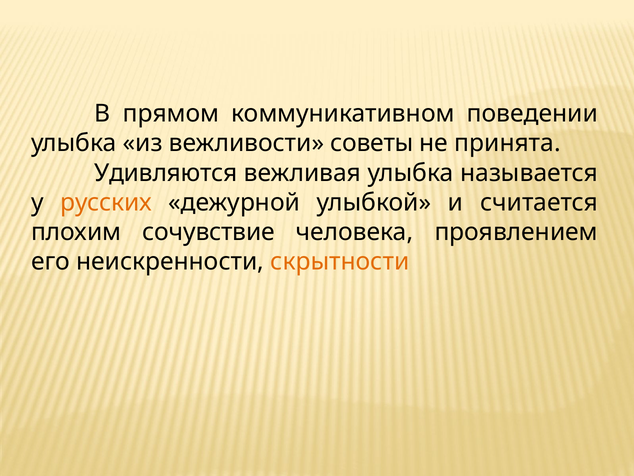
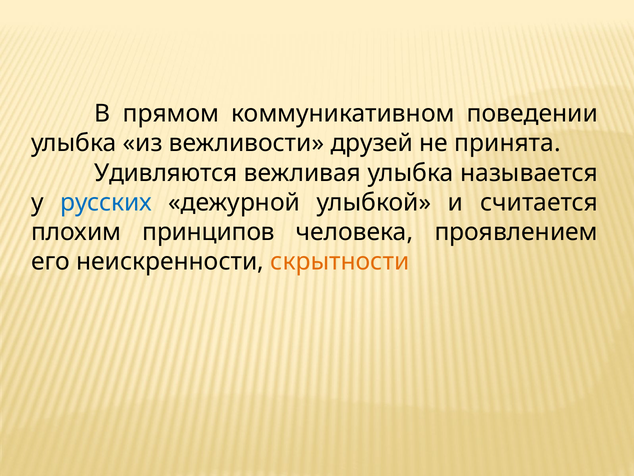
советы: советы -> друзей (372, 143)
русских colour: orange -> blue (106, 202)
сочувствие: сочувствие -> принципов (209, 232)
